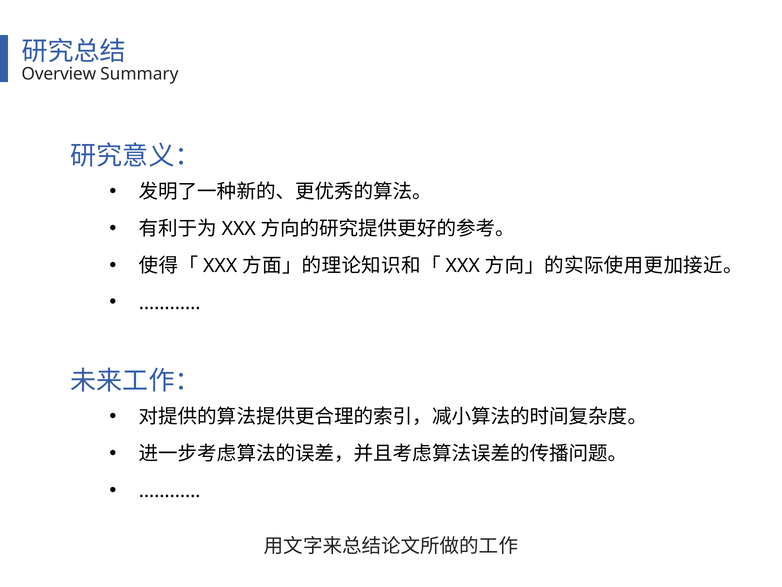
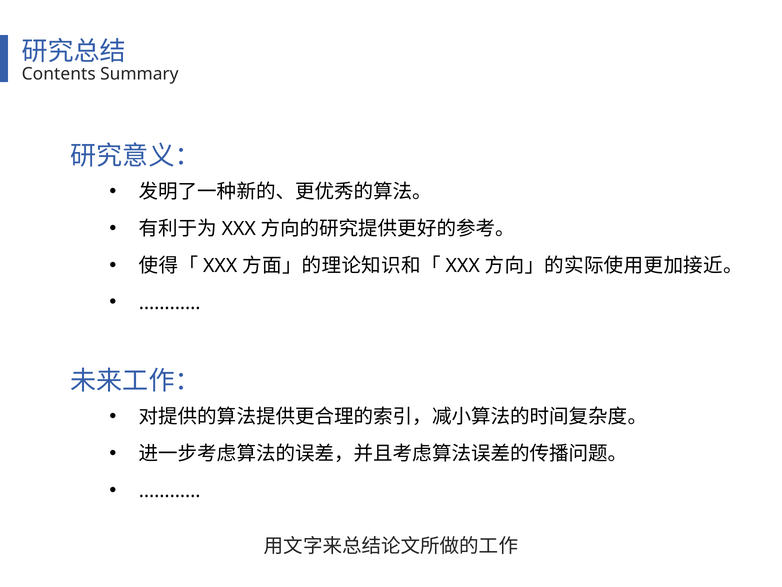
Overview: Overview -> Contents (59, 74)
